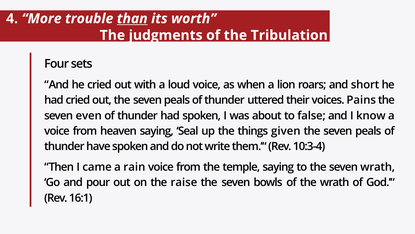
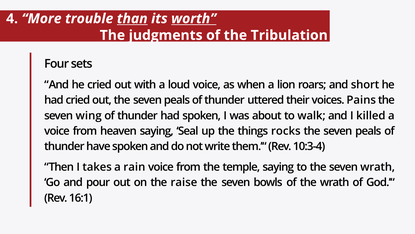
worth underline: none -> present (194, 19)
even: even -> wing (89, 116)
false: false -> walk (311, 116)
know: know -> killed (371, 116)
given: given -> rocks (286, 131)
came: came -> takes (97, 167)
